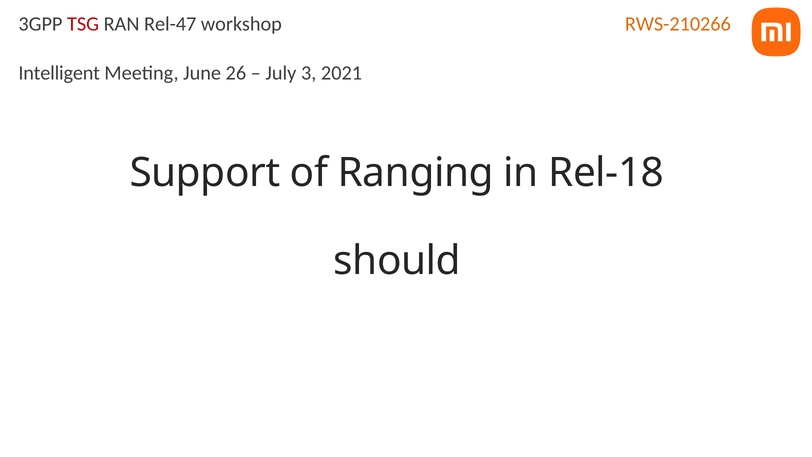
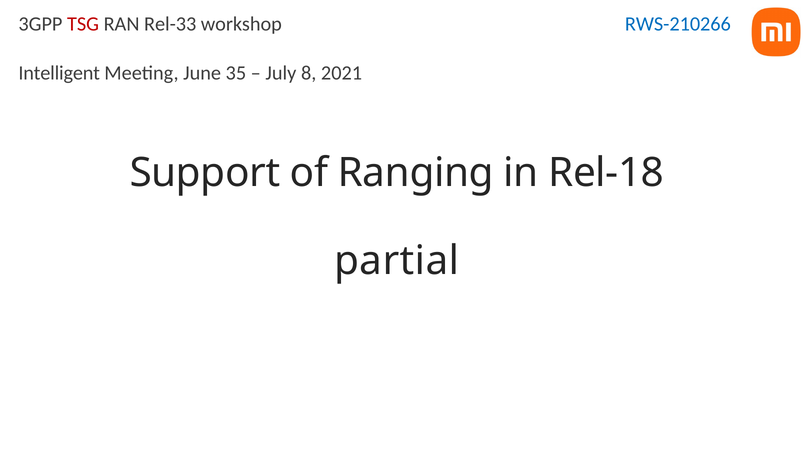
Rel-47: Rel-47 -> Rel-33 (170, 24)
RWS-210266 colour: orange -> blue (678, 24)
26: 26 -> 35 (236, 73)
3: 3 -> 8 (309, 73)
should: should -> partial (397, 261)
